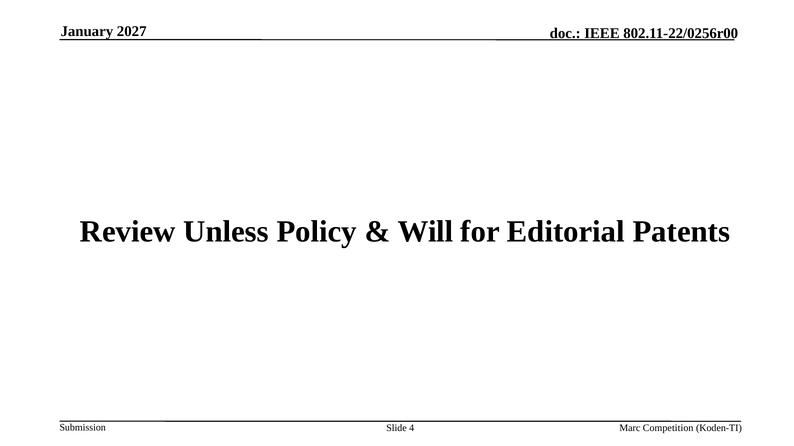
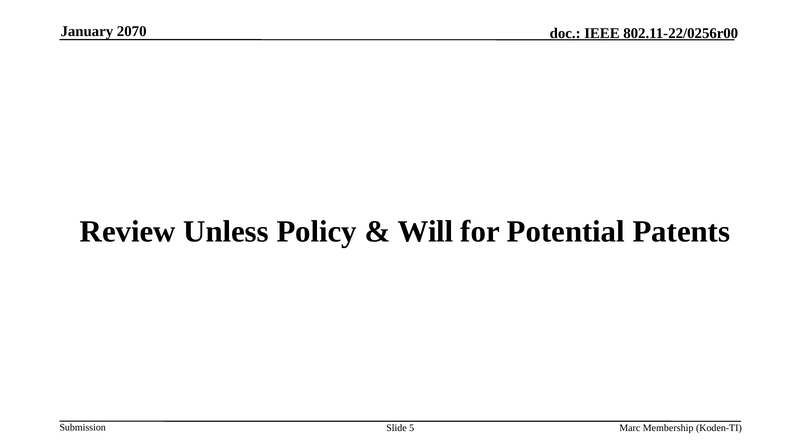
2027: 2027 -> 2070 (132, 32)
Editorial: Editorial -> Potential (566, 232)
4: 4 -> 5 (412, 428)
Competition: Competition -> Membership (668, 428)
